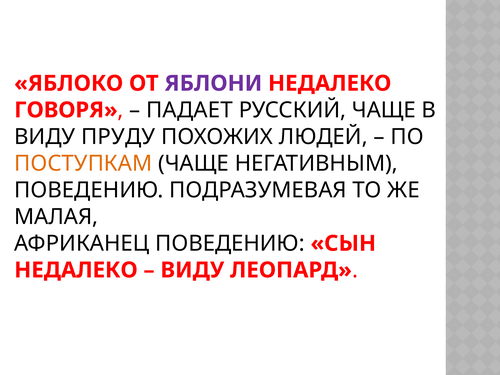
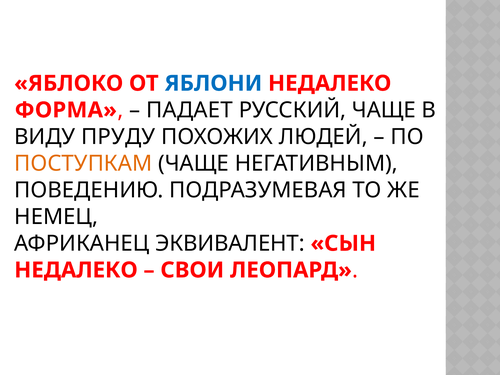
ЯБЛОНИ colour: purple -> blue (213, 83)
ГОВОРЯ: ГОВОРЯ -> ФОРМА (66, 110)
МАЛАЯ: МАЛАЯ -> НЕМЕЦ (56, 217)
АФРИКАНЕЦ ПОВЕДЕНИЮ: ПОВЕДЕНИЮ -> ЭКВИВАЛЕНТ (230, 243)
ВИДУ: ВИДУ -> СВОИ (192, 270)
